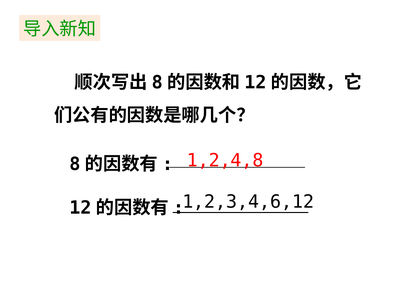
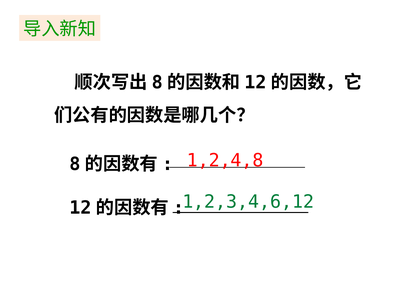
1,2,3,4,6,12 colour: black -> green (248, 201)
